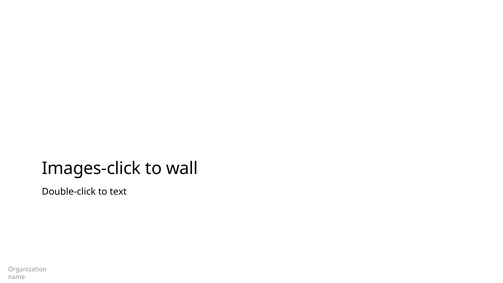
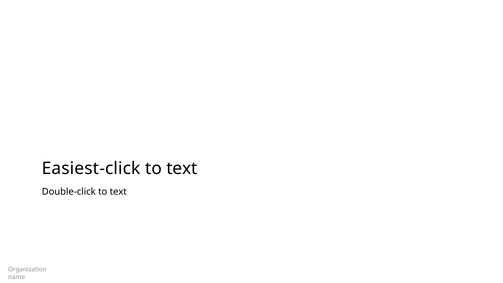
Images-click: Images-click -> Easiest-click (91, 169)
wall: wall -> text (182, 169)
